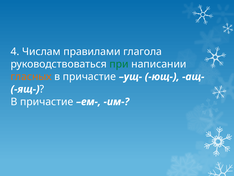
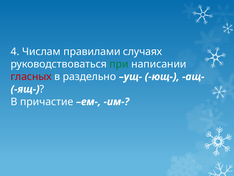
глагола: глагола -> случаях (143, 52)
гласных colour: orange -> red (31, 76)
причастие: причастие -> раздельно (89, 76)
